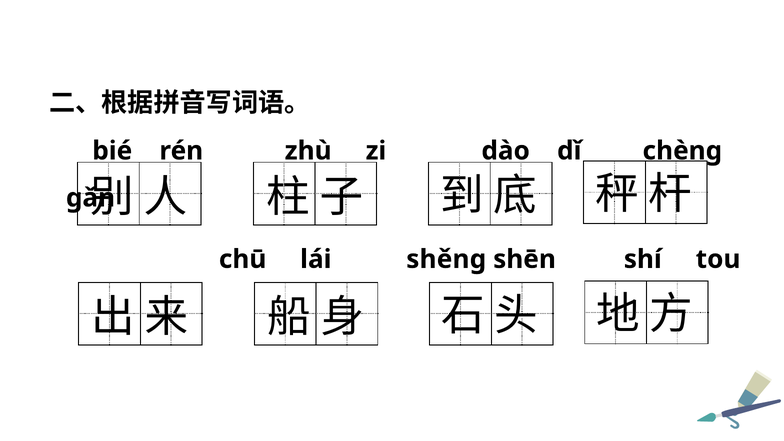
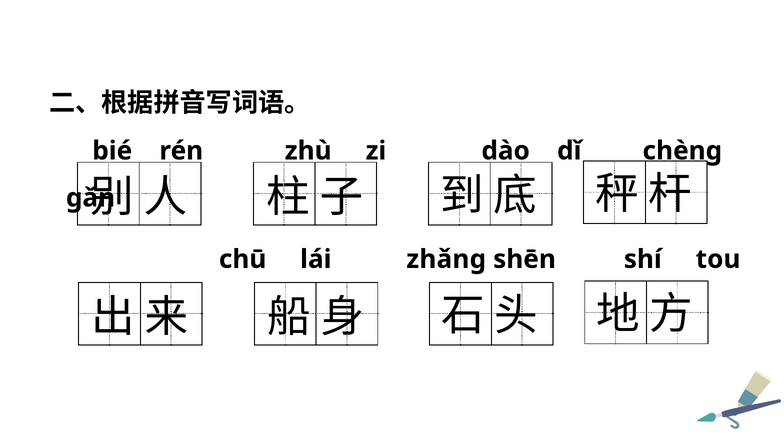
shěnɡ: shěnɡ -> zhǎng (446, 259)
